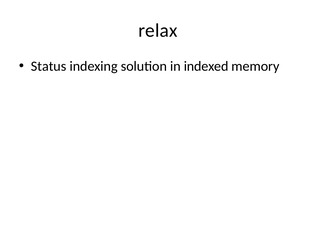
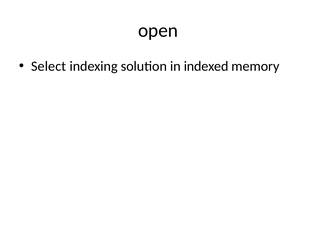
relax: relax -> open (158, 31)
Status: Status -> Select (49, 66)
